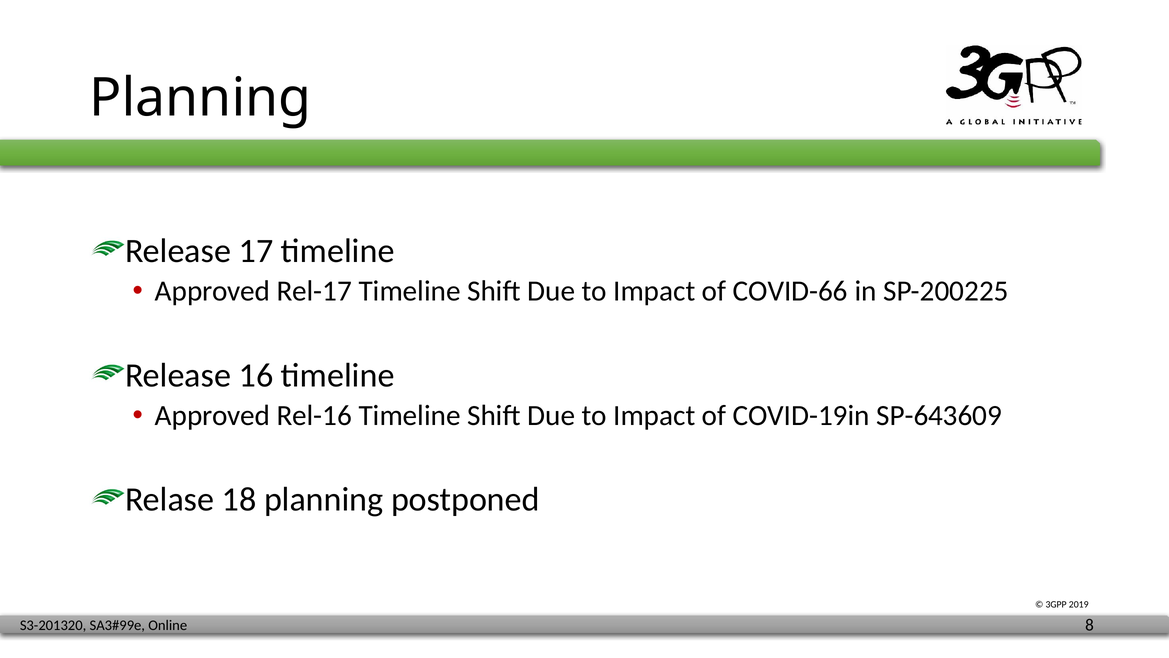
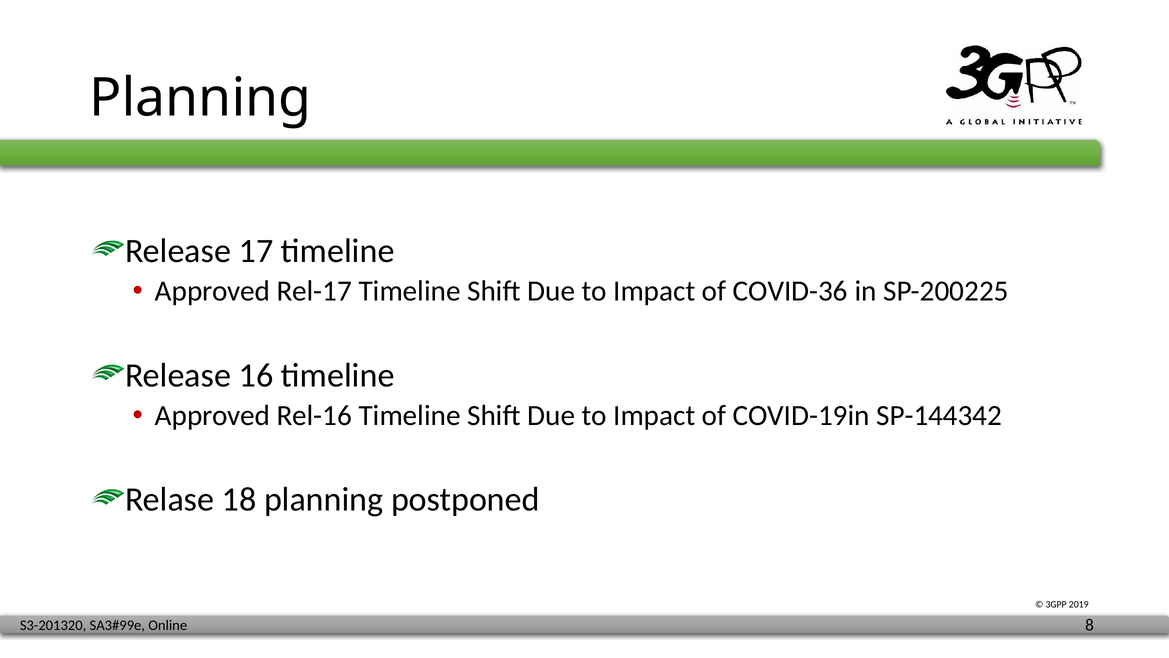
COVID-66: COVID-66 -> COVID-36 (790, 291)
SP-643609: SP-643609 -> SP-144342 (939, 415)
